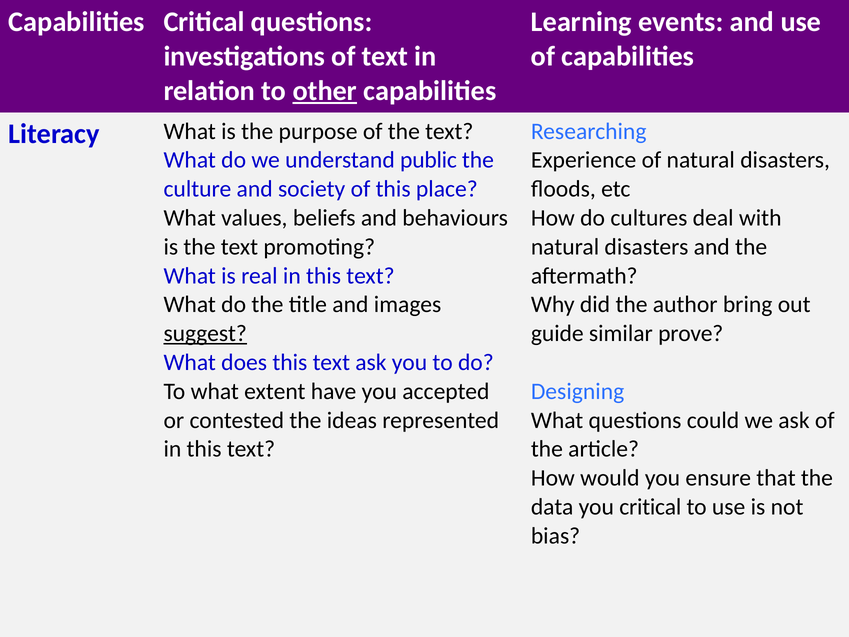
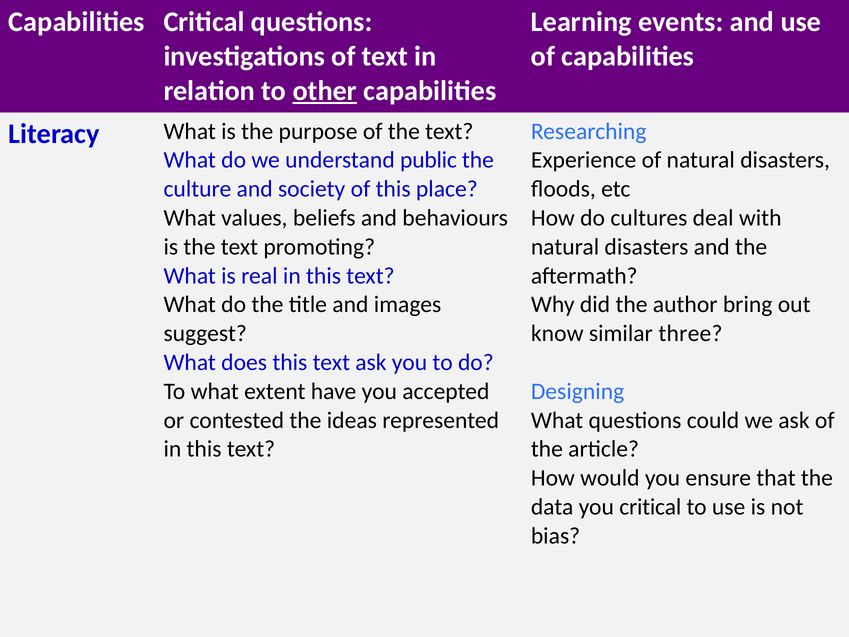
suggest underline: present -> none (205, 333)
guide: guide -> know (557, 333)
prove: prove -> three (690, 333)
